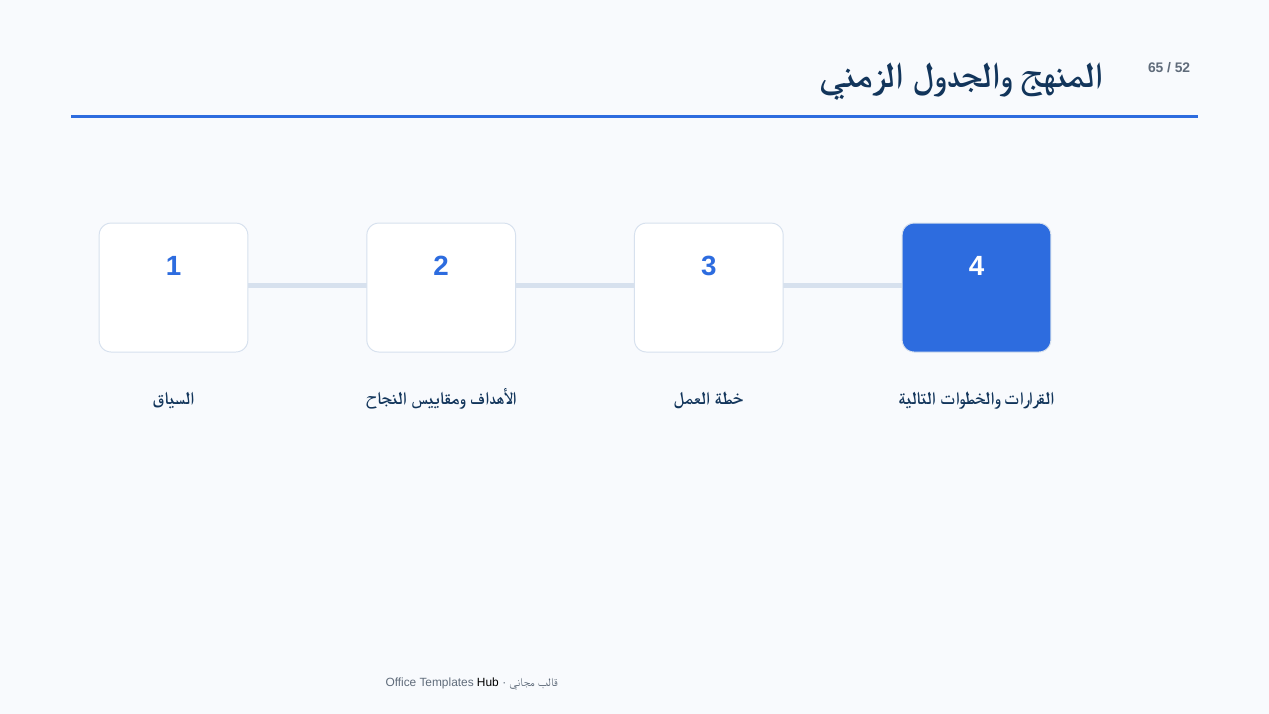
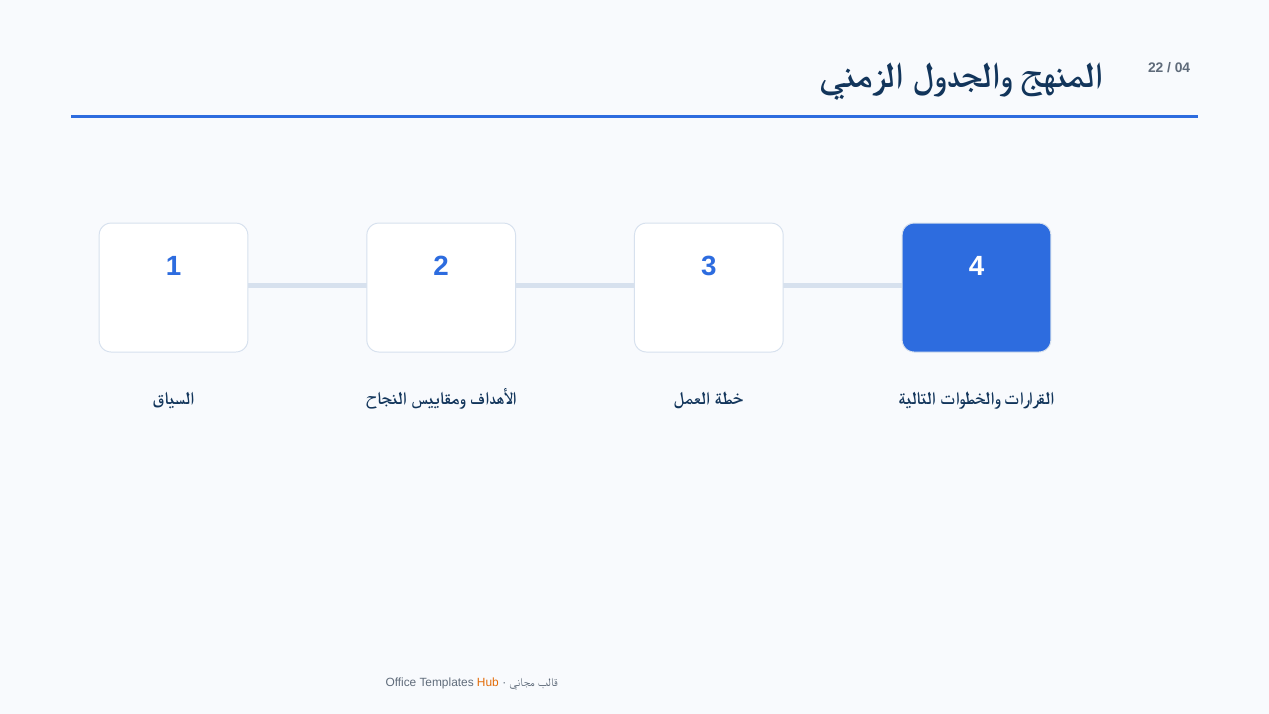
65: 65 -> 22 (1156, 68)
52: 52 -> 04 (1182, 68)
Hub colour: black -> orange (488, 683)
